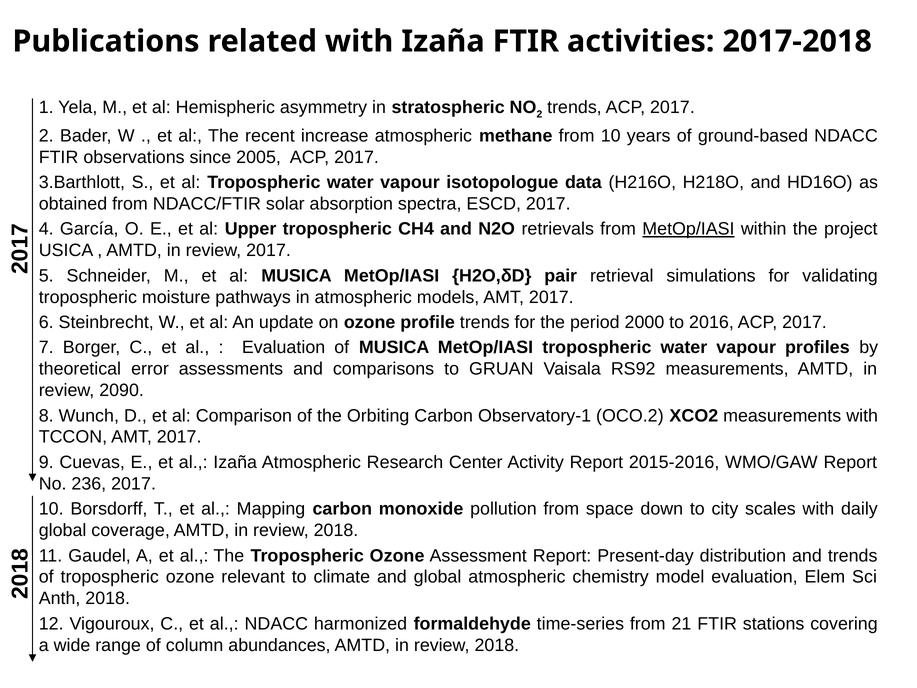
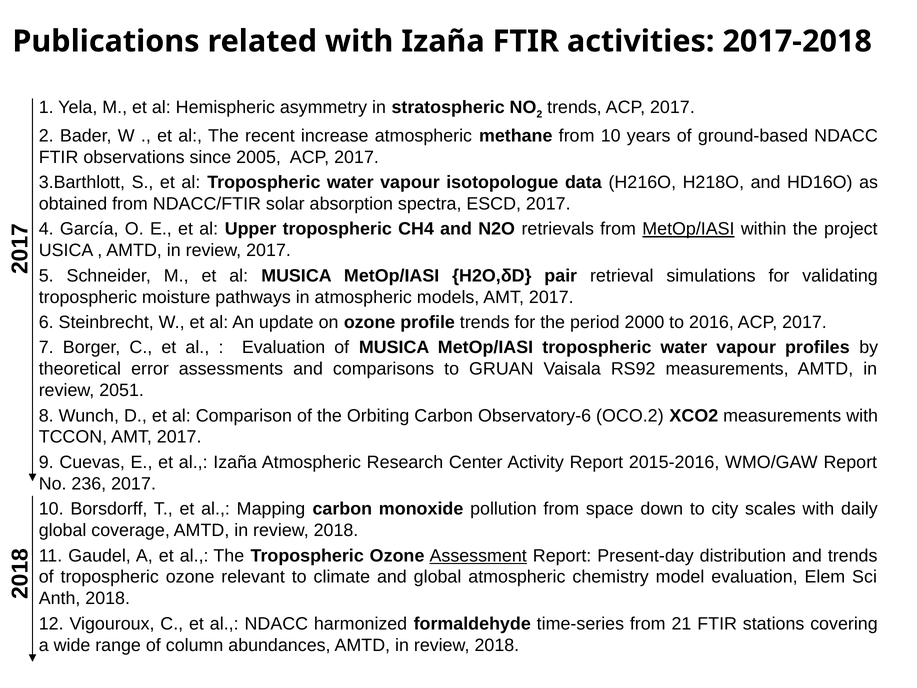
2090: 2090 -> 2051 (122, 390)
Observatory-1: Observatory-1 -> Observatory-6 (535, 416)
Assessment underline: none -> present (478, 555)
